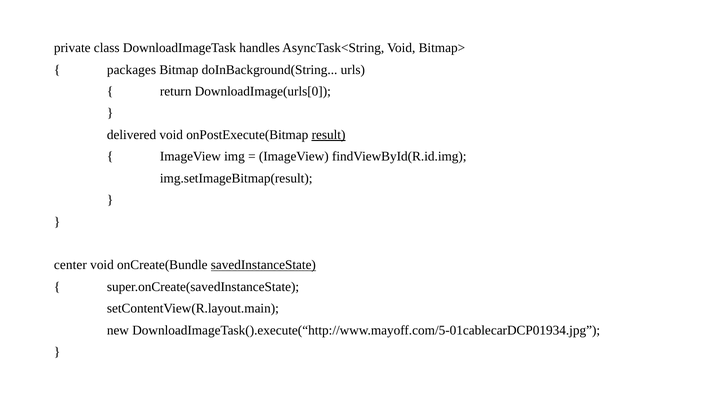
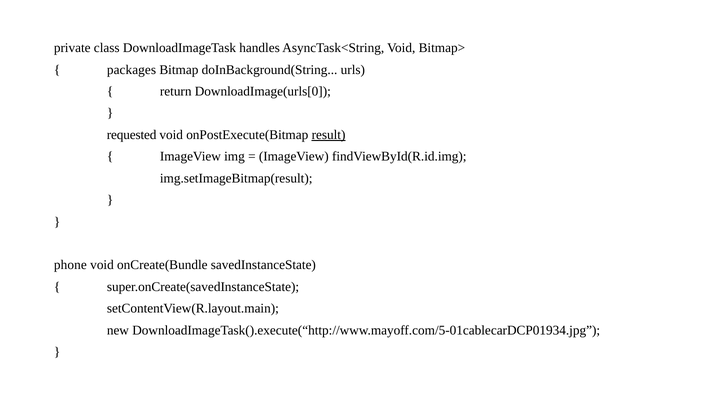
delivered: delivered -> requested (132, 135)
center: center -> phone (70, 265)
savedInstanceState underline: present -> none (263, 265)
